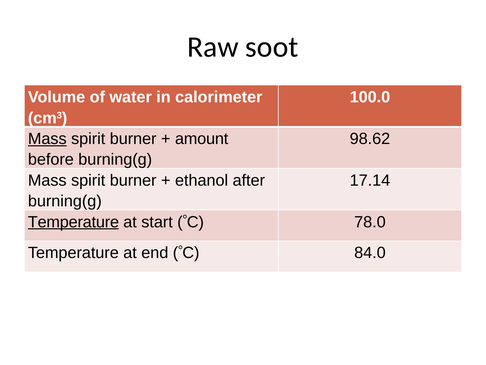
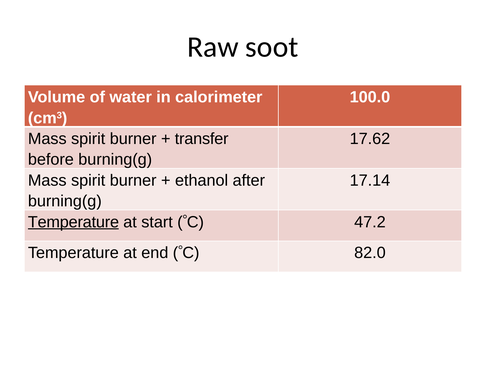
Mass underline: present -> none (47, 139)
amount: amount -> transfer (202, 139)
98.62: 98.62 -> 17.62 (370, 139)
78.0: 78.0 -> 47.2 (370, 222)
84.0: 84.0 -> 82.0 (370, 253)
